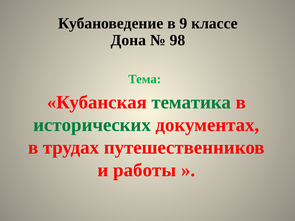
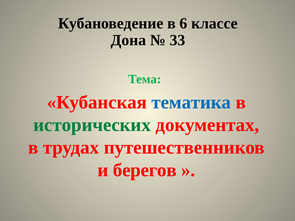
9: 9 -> 6 (183, 23)
98: 98 -> 33 (177, 40)
тематика colour: green -> blue (191, 102)
работы: работы -> берегов (145, 170)
